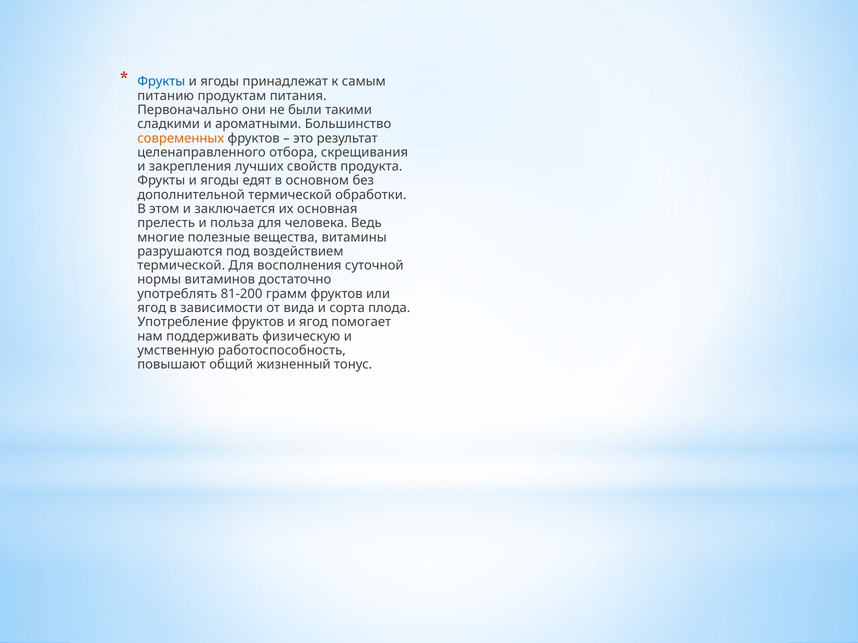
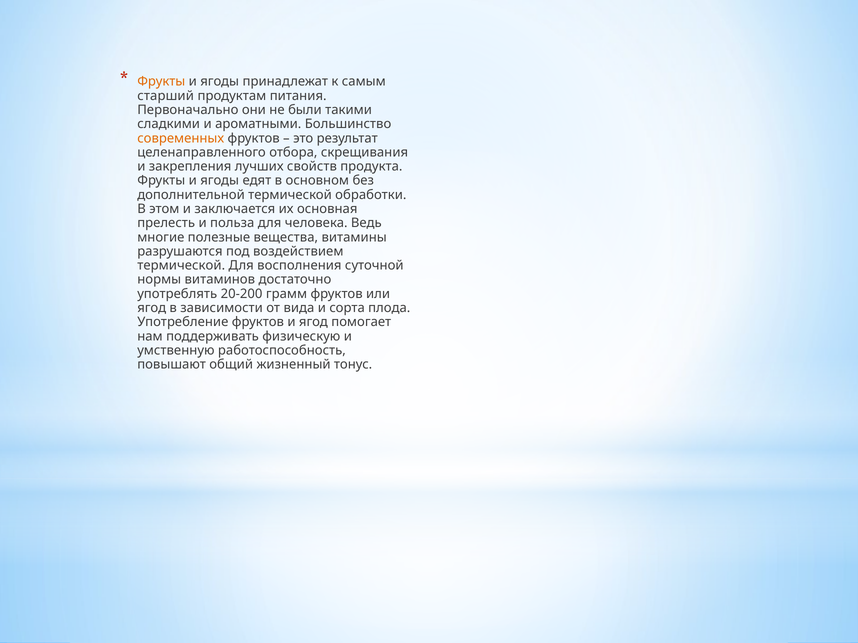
Фрукты colour: blue -> orange (161, 82)
питанию: питанию -> старший (166, 96)
81-200: 81-200 -> 20-200 (242, 294)
